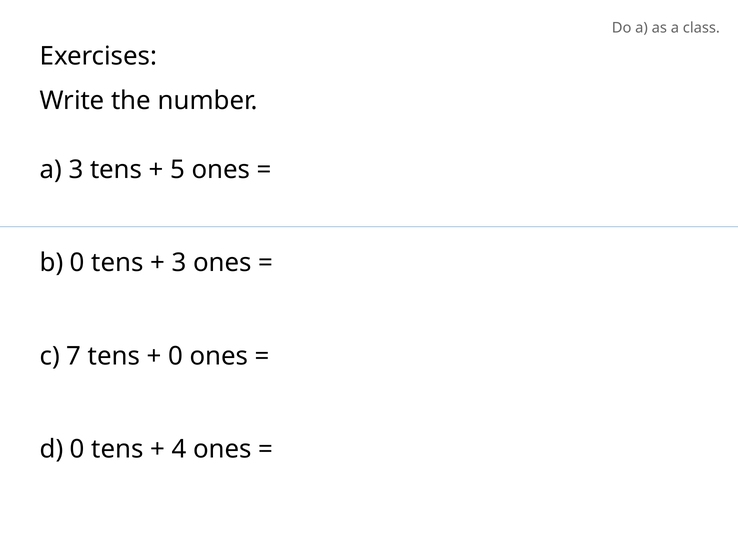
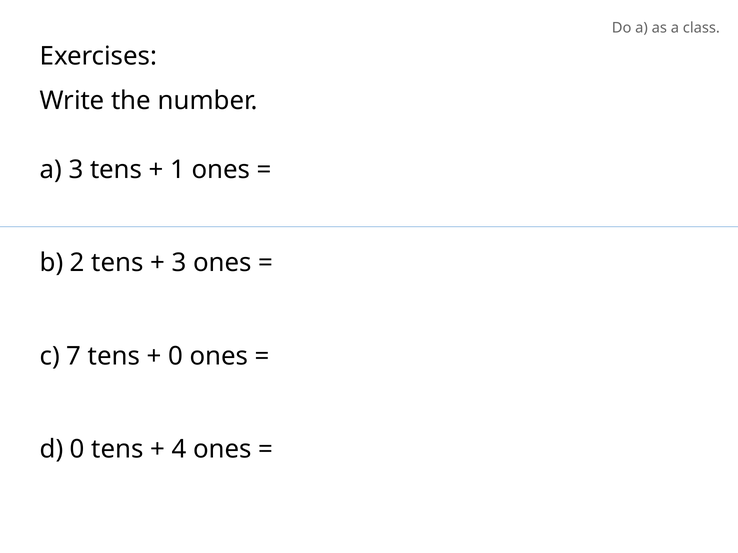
5: 5 -> 1 (178, 170)
b 0: 0 -> 2 (77, 263)
